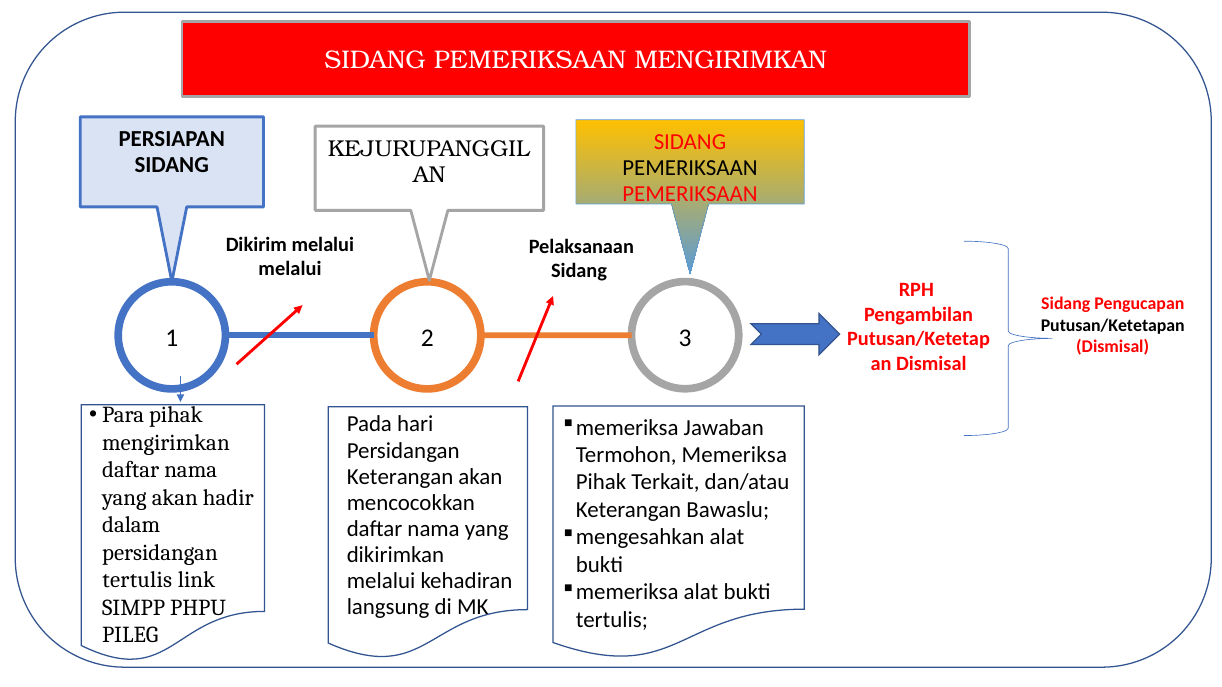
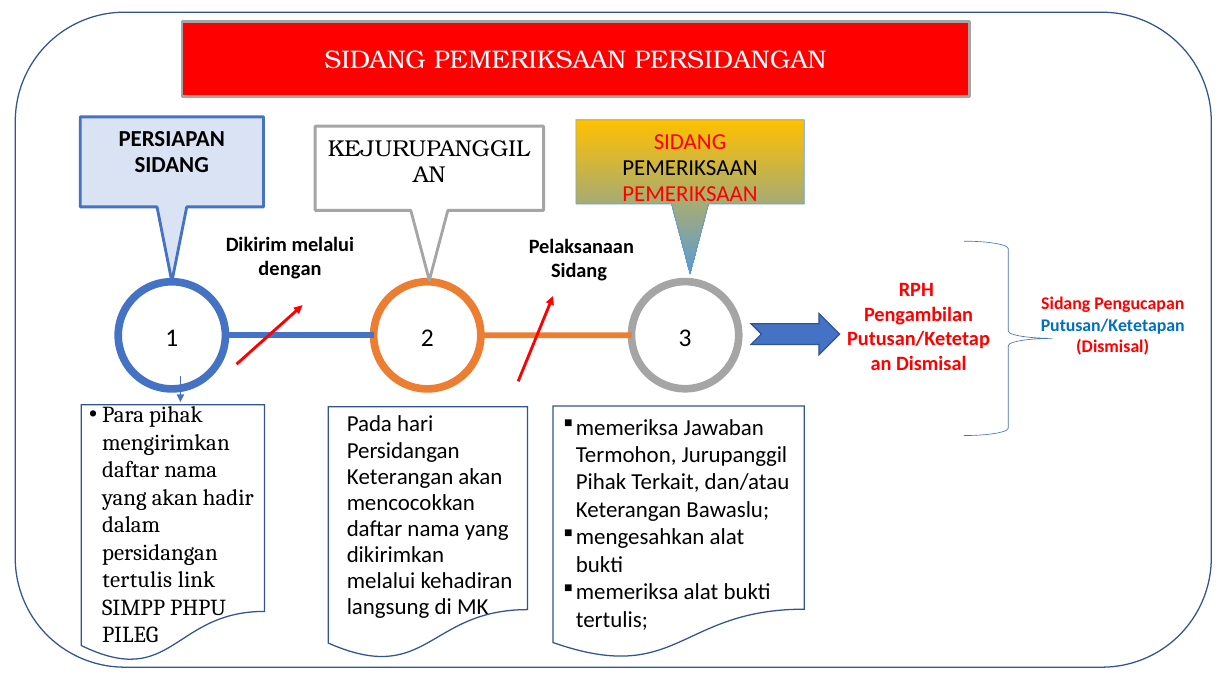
PEMERIKSAAN MENGIRIMKAN: MENGIRIMKAN -> PERSIDANGAN (730, 60)
melalui: melalui -> dengan (290, 269)
Putusan/Ketetapan colour: black -> blue (1113, 325)
Termohon Memeriksa: Memeriksa -> Jurupanggil (734, 455)
